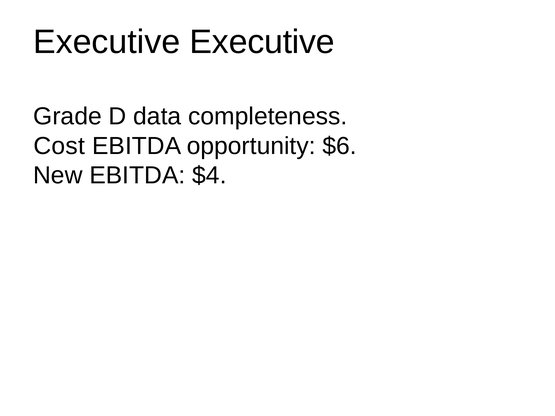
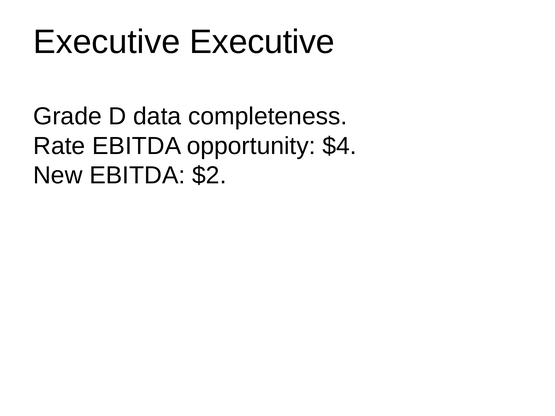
Cost: Cost -> Rate (59, 146)
$6: $6 -> $4 (340, 146)
$4: $4 -> $2 (209, 176)
